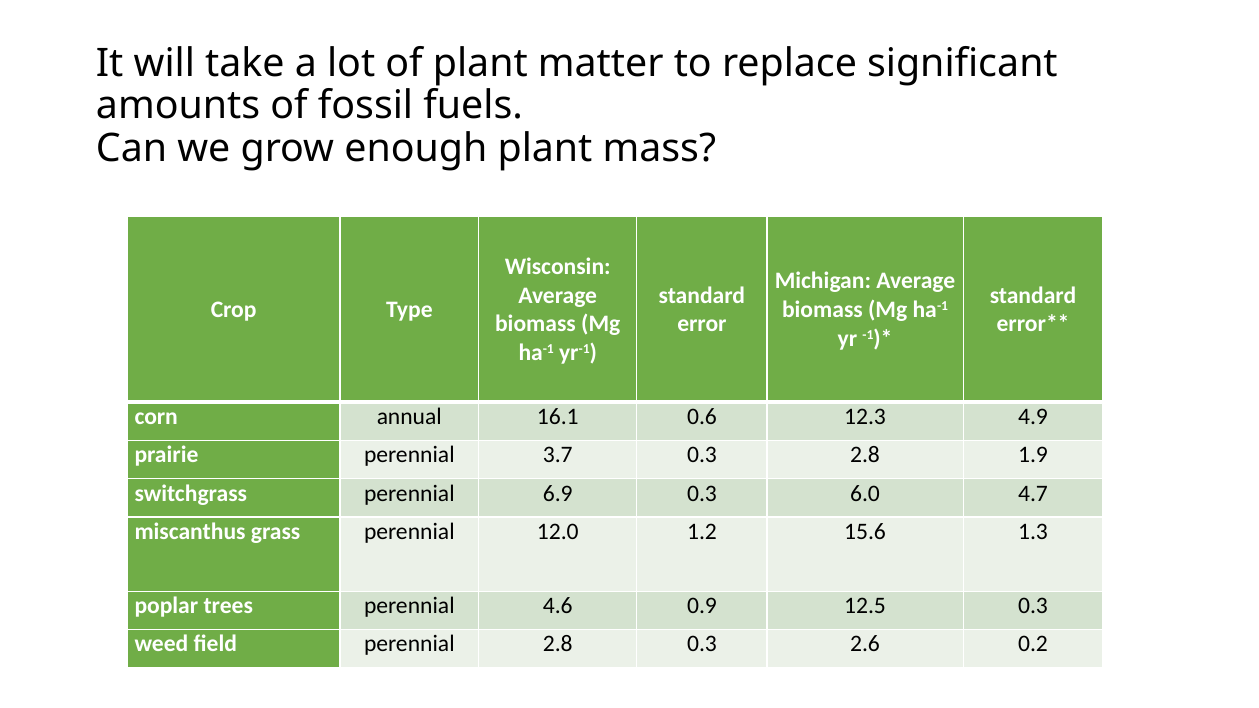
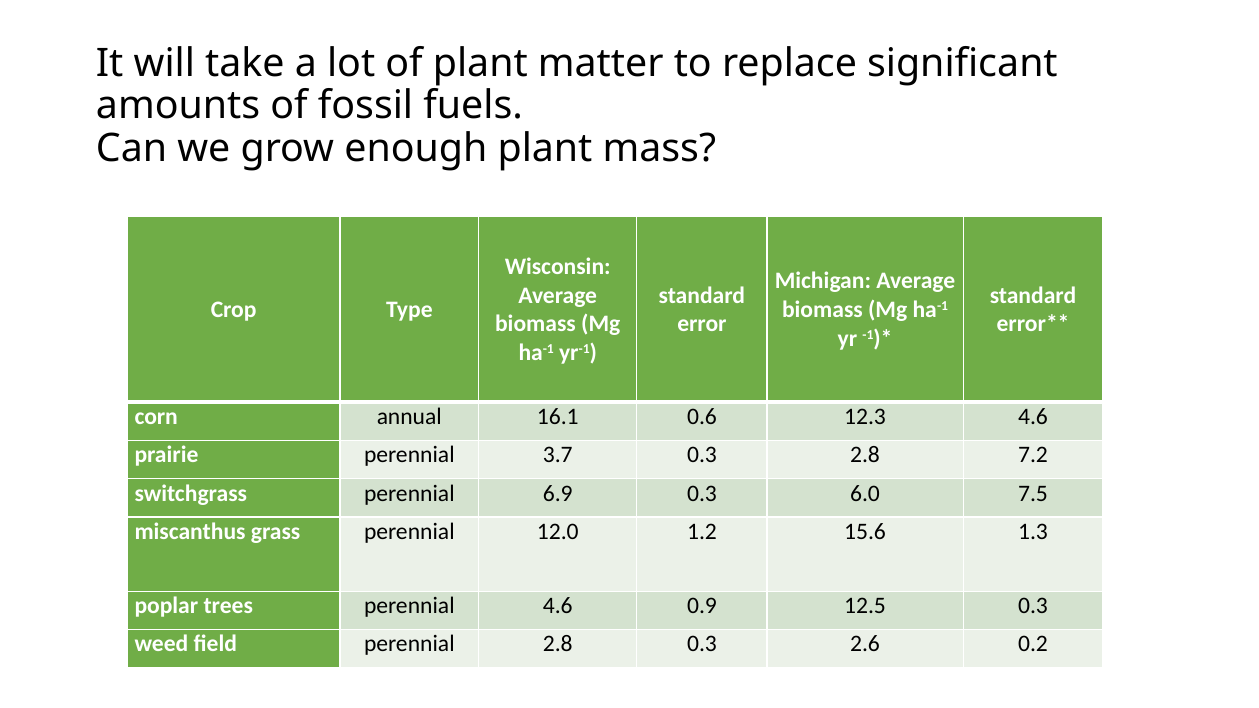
12.3 4.9: 4.9 -> 4.6 (1033, 417)
1.9: 1.9 -> 7.2 (1033, 455)
4.7: 4.7 -> 7.5 (1033, 494)
